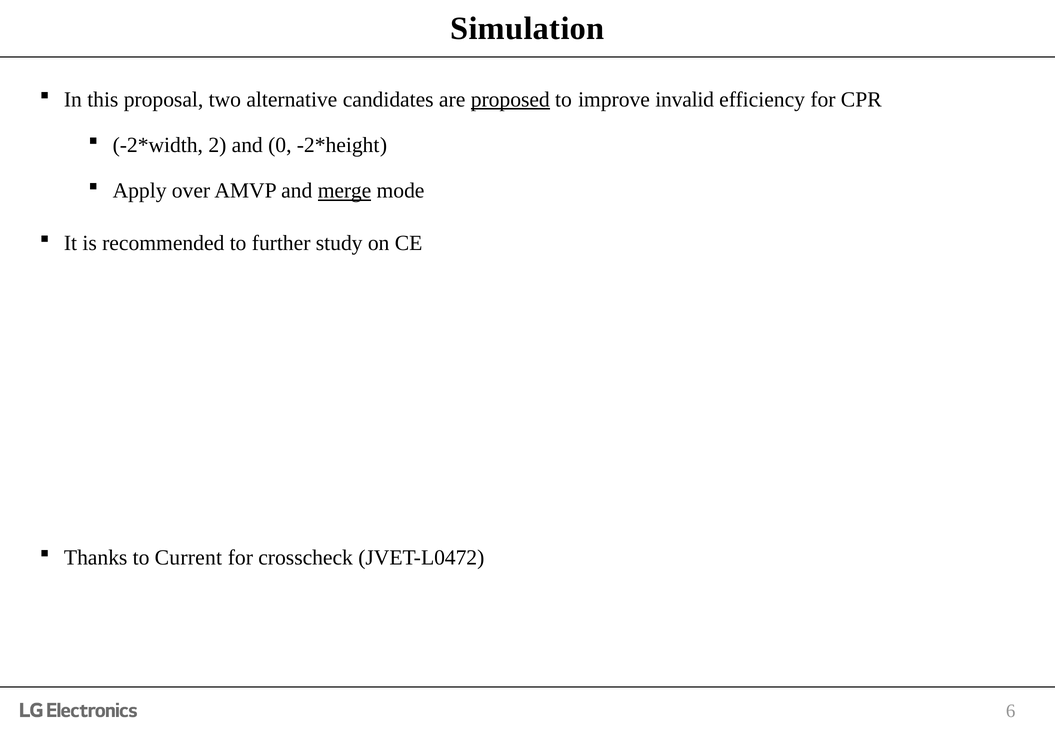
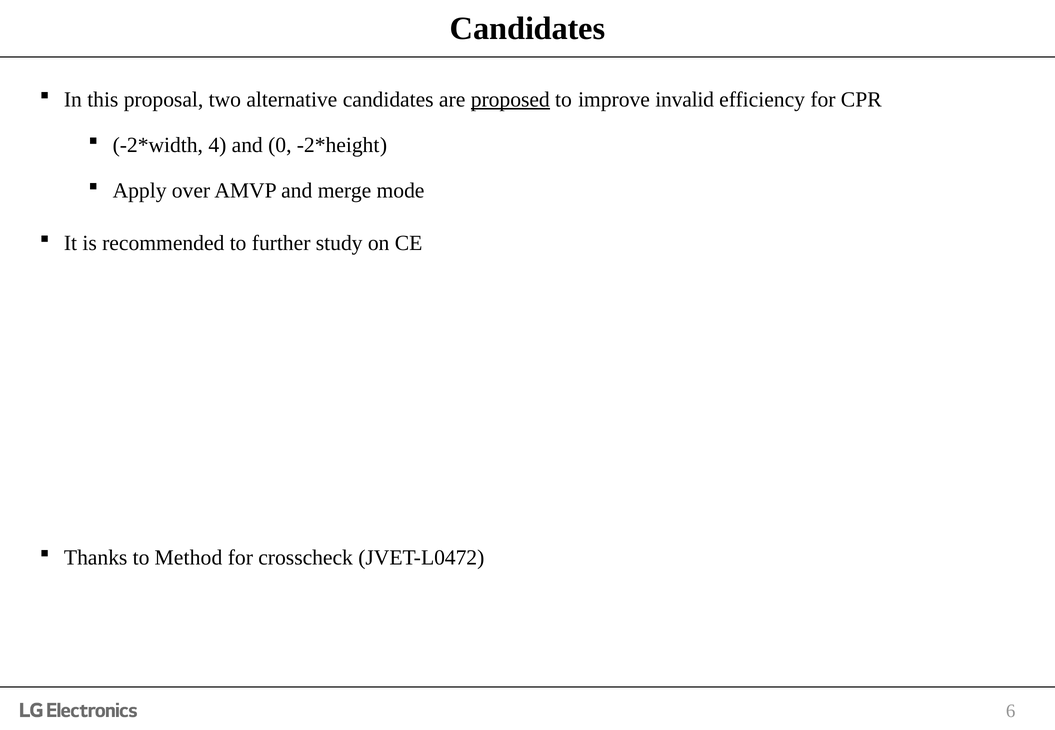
Simulation: Simulation -> Candidates (528, 28)
2: 2 -> 4 (217, 145)
merge underline: present -> none (344, 191)
Current: Current -> Method (188, 558)
